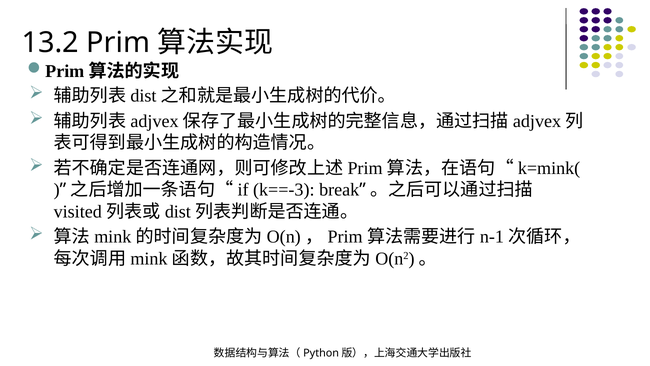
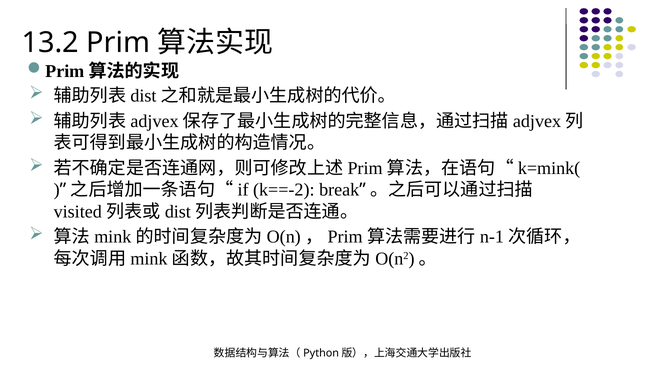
k==-3: k==-3 -> k==-2 (284, 190)
